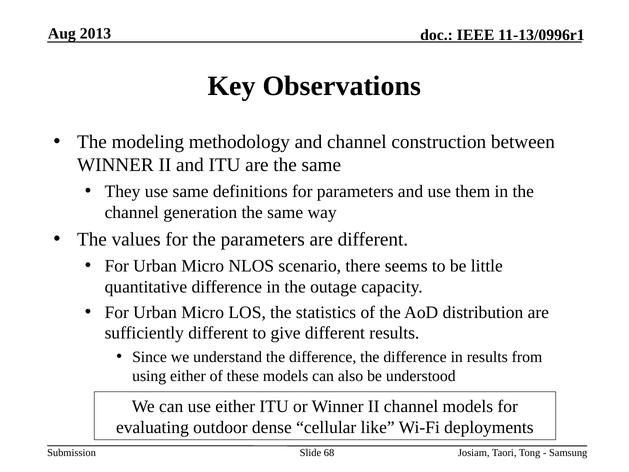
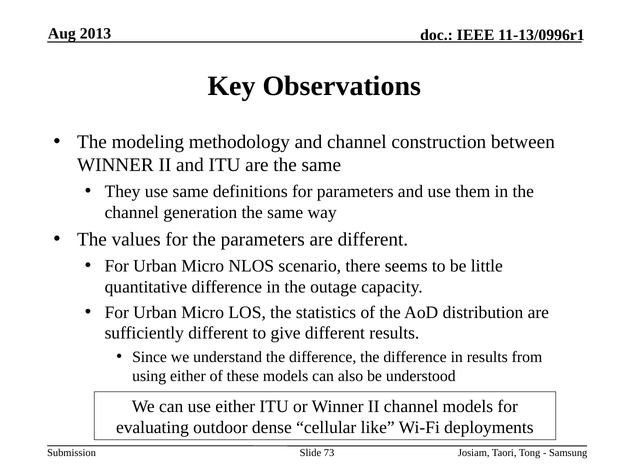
68: 68 -> 73 (329, 452)
